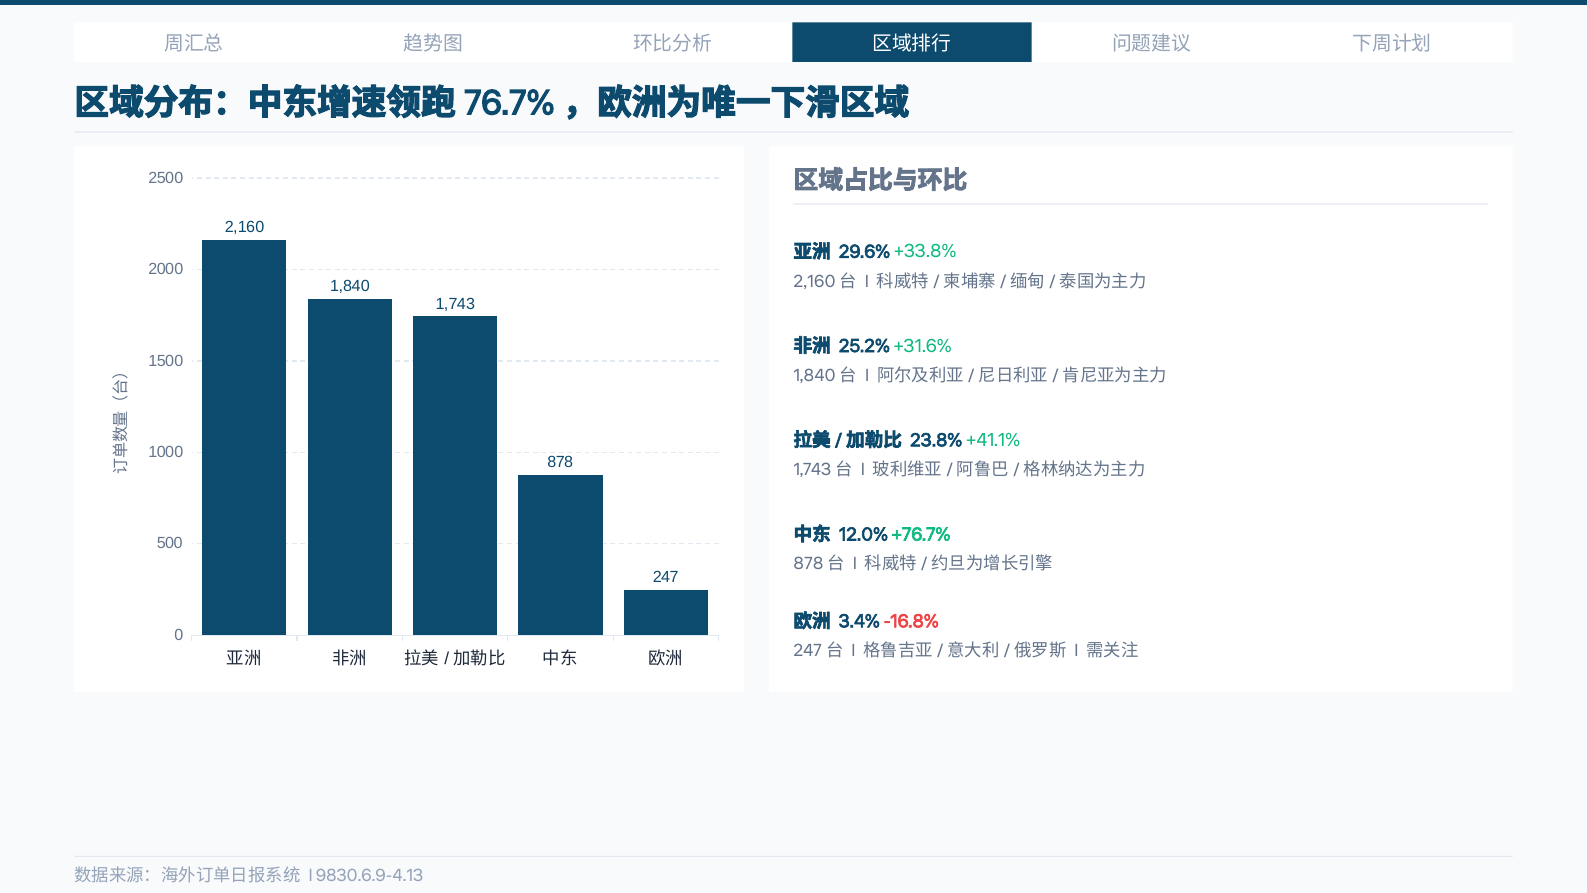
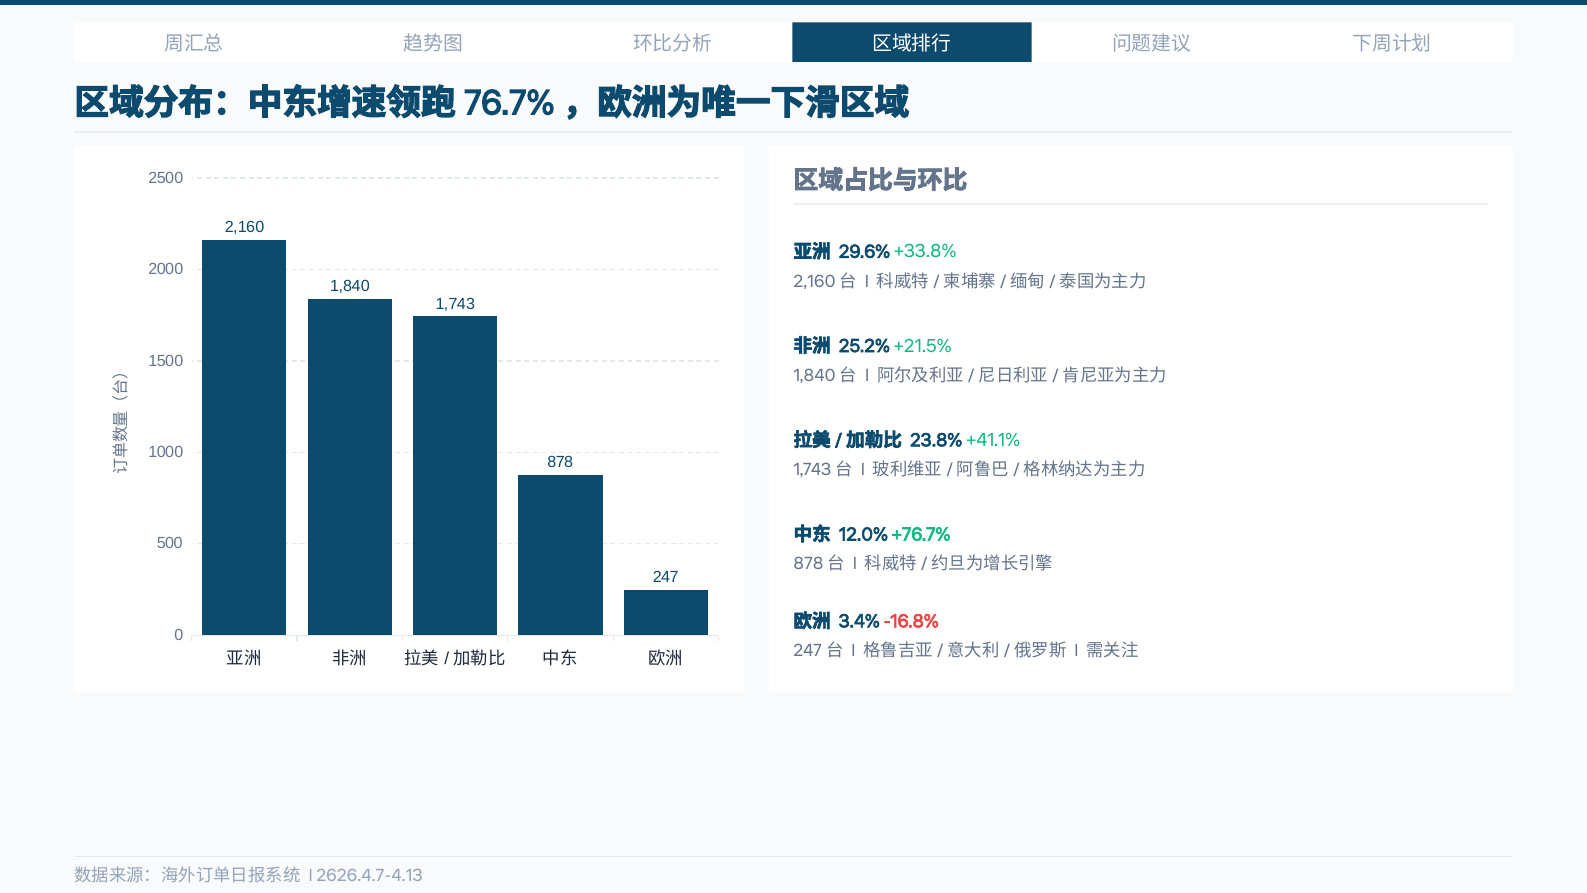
+31.6%: +31.6% -> +21.5% (923, 346)
9830.6.9-4.13: 9830.6.9-4.13 -> 2626.4.7-4.13 (370, 875)
